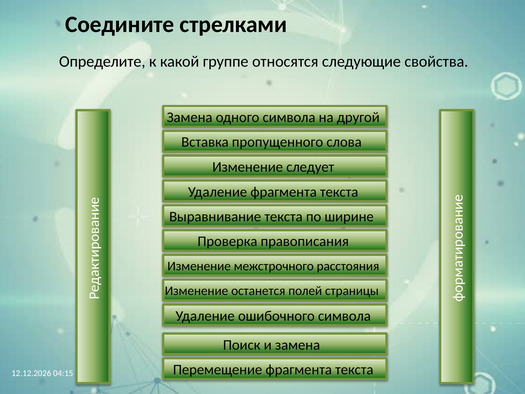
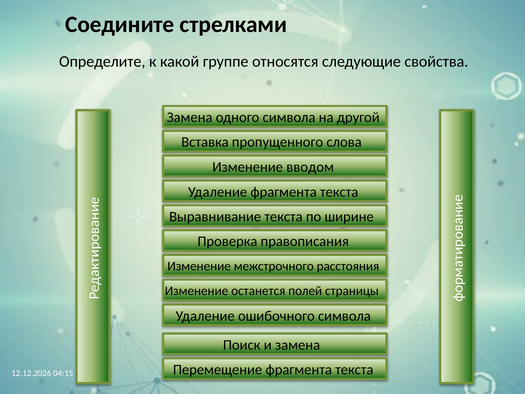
следует: следует -> вводом (310, 167)
